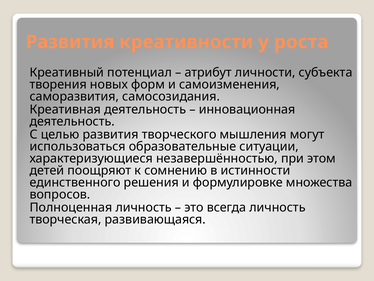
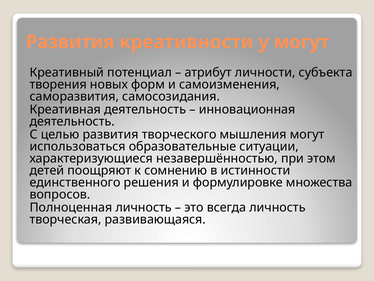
у роста: роста -> могут (301, 42)
